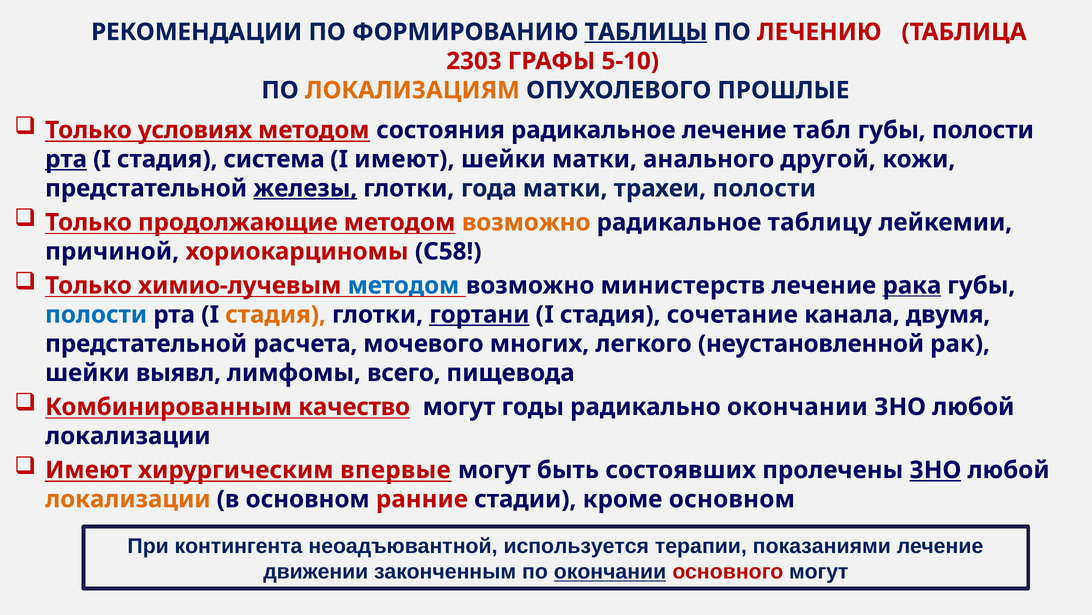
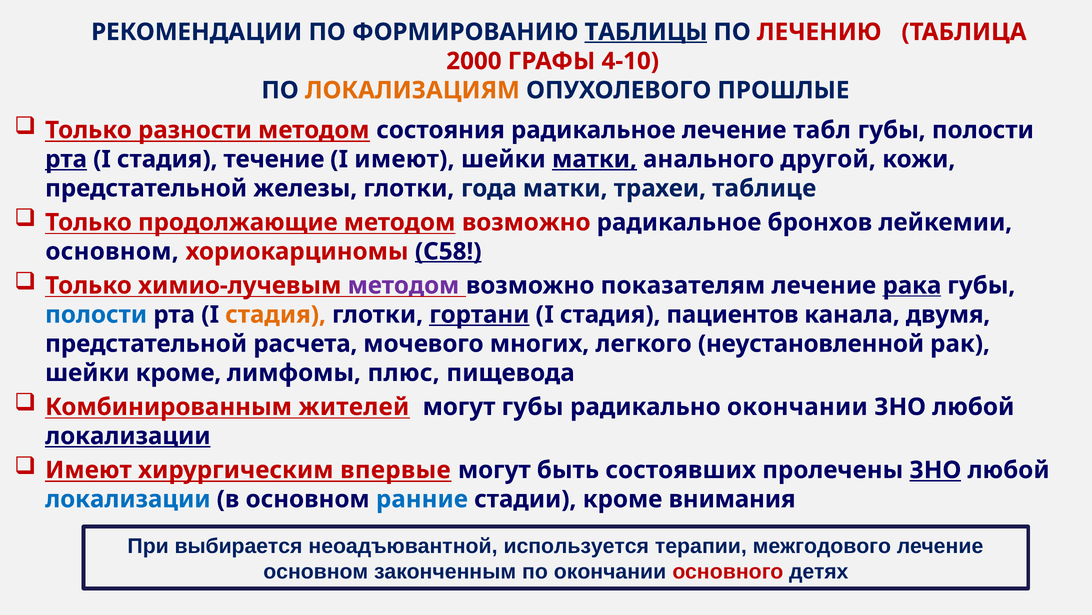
2303: 2303 -> 2000 (474, 61)
5-10: 5-10 -> 4-10 (630, 61)
условиях: условиях -> разности (195, 130)
система: система -> течение (274, 159)
матки underline: none -> present (594, 159)
железы underline: present -> none (305, 188)
трахеи полости: полости -> таблице (764, 188)
возможно colour: orange -> red (526, 222)
таблицу: таблицу -> бронхов (820, 222)
причиной: причиной -> основном (112, 251)
С58 underline: none -> present (448, 251)
методом colour: blue -> purple (403, 285)
министерств: министерств -> показателям (683, 285)
сочетание: сочетание -> пациентов (732, 314)
шейки выявл: выявл -> кроме (178, 373)
всего: всего -> плюс (404, 373)
качество: качество -> жителей (354, 406)
могут годы: годы -> губы (533, 406)
локализации underline: none -> present (128, 436)
локализации colour: orange -> blue (128, 499)
ранние colour: red -> blue (422, 499)
кроме основном: основном -> внимания (732, 499)
контингента: контингента -> выбирается (238, 546)
показаниями: показаниями -> межгодового (822, 546)
движении: движении -> основном (316, 571)
окончании underline: present -> none (610, 571)
основного могут: могут -> детях (819, 571)
